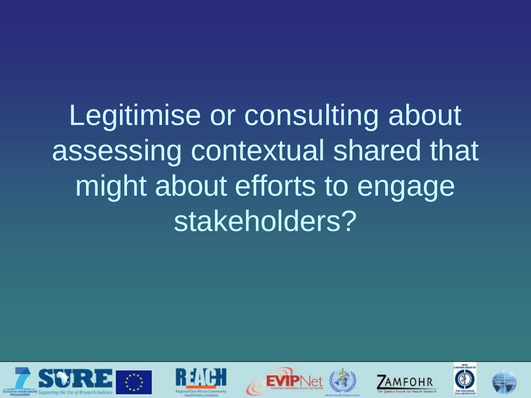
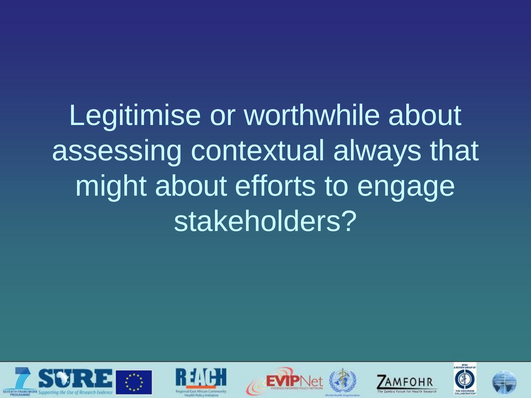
consulting: consulting -> worthwhile (312, 115)
shared: shared -> always (378, 151)
